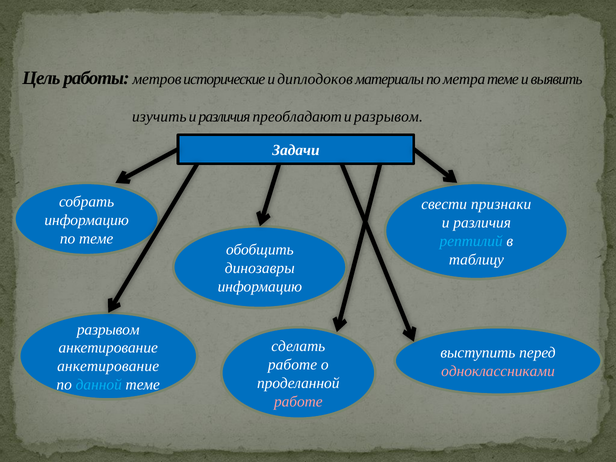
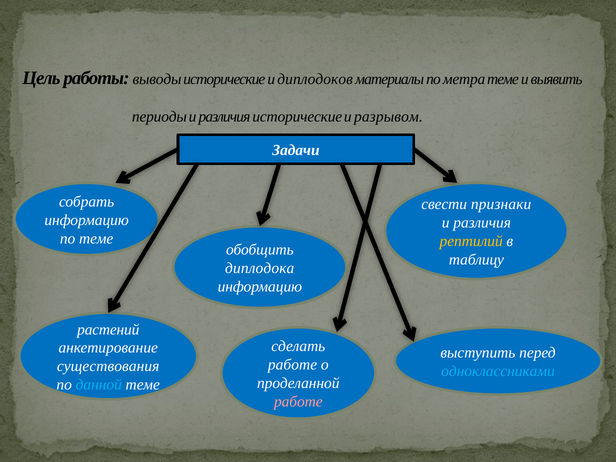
метров: метров -> выводы (157, 79)
изучить: изучить -> периоды (159, 117)
различия преобладают: преобладают -> исторические (297, 117)
рептилий colour: light blue -> yellow (471, 241)
динозавры: динозавры -> диплодока (260, 268)
разрывом: разрывом -> растений (108, 329)
анкетирование: анкетирование -> существования (108, 366)
одноклассниками colour: pink -> light blue (498, 371)
